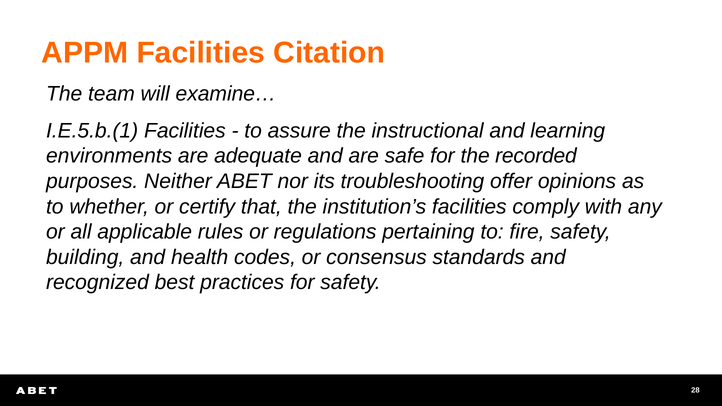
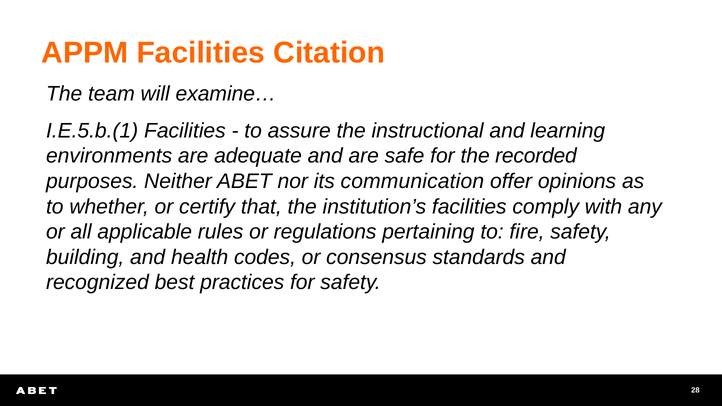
troubleshooting: troubleshooting -> communication (412, 181)
